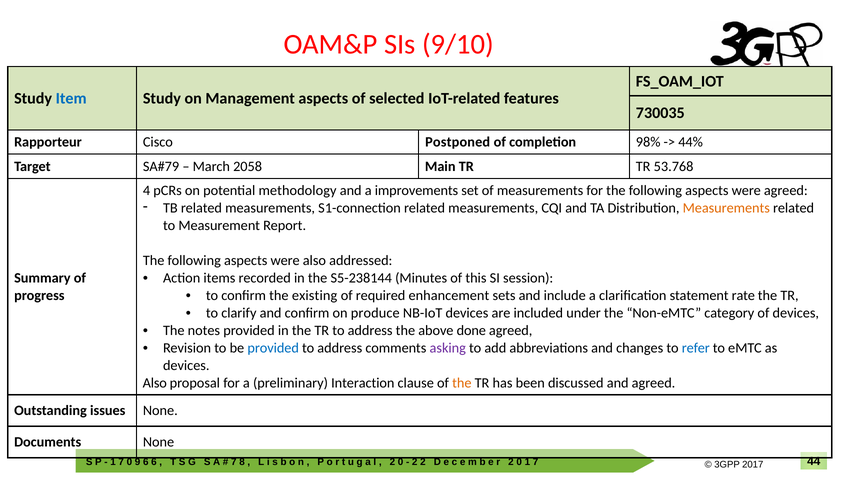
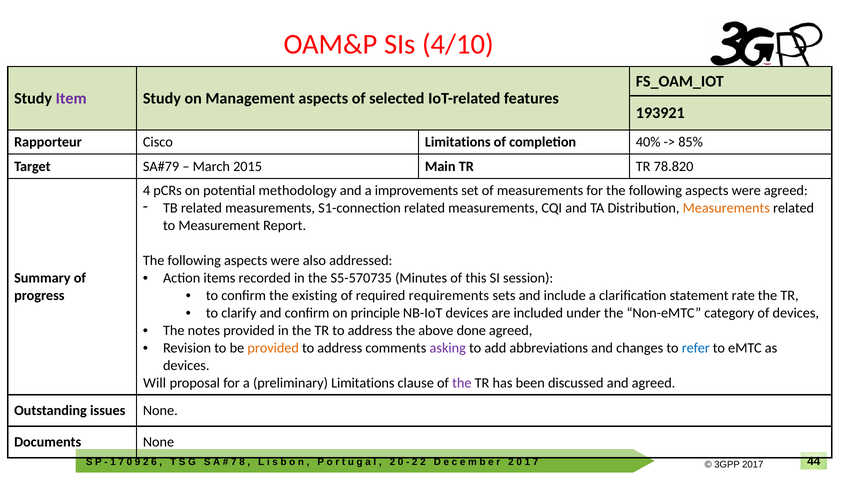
9/10: 9/10 -> 4/10 (458, 44)
Item colour: blue -> purple (71, 98)
730035: 730035 -> 193921 (660, 113)
Cisco Postponed: Postponed -> Limitations (458, 142)
98%: 98% -> 40% (648, 142)
44%: 44% -> 85% (691, 142)
2058: 2058 -> 2015 (248, 166)
53.768: 53.768 -> 78.820 (674, 166)
S5-238144: S5-238144 -> S5-570735 (361, 278)
enhancement: enhancement -> requirements (449, 295)
produce: produce -> principle (375, 313)
provided colour: blue -> orange (273, 348)
Also: Also -> Will (155, 383)
preliminary Interaction: Interaction -> Limitations (363, 383)
the colour: orange -> purple (462, 383)
6: 6 -> 2 (146, 462)
